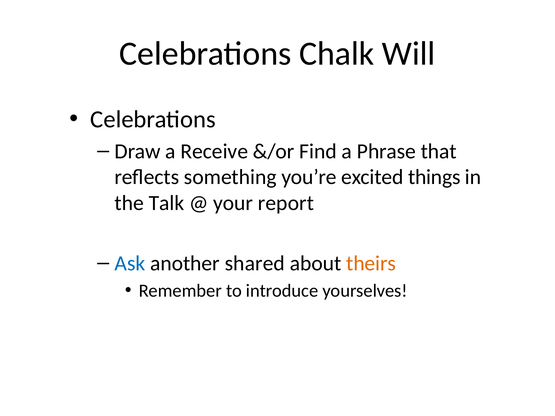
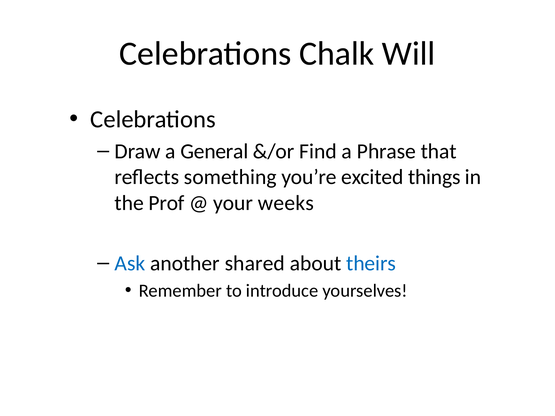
Receive: Receive -> General (214, 151)
Talk: Talk -> Prof (167, 203)
report: report -> weeks (286, 203)
theirs colour: orange -> blue (371, 263)
